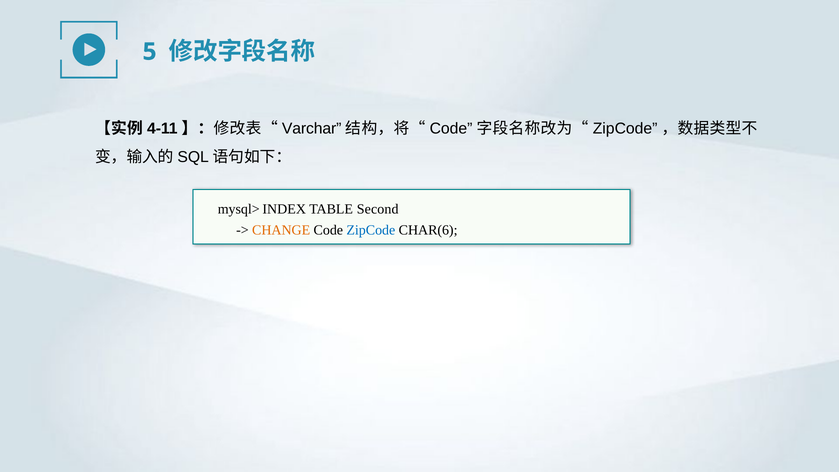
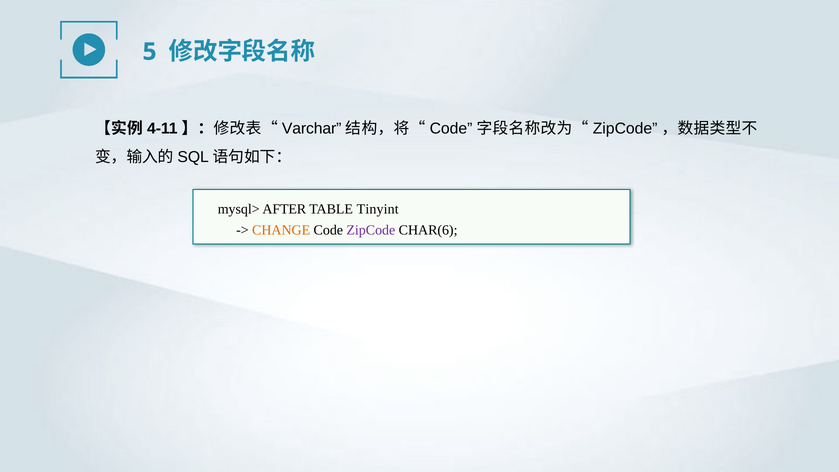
INDEX: INDEX -> AFTER (284, 209)
Second: Second -> Tinyint (378, 209)
ZipCode colour: blue -> purple (371, 230)
